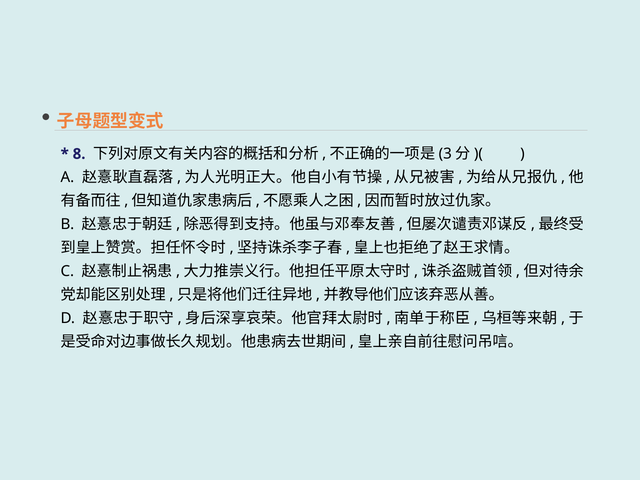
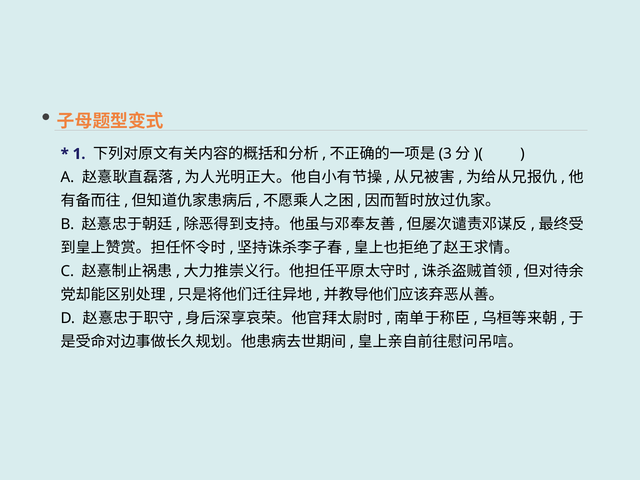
8: 8 -> 1 (79, 154)
